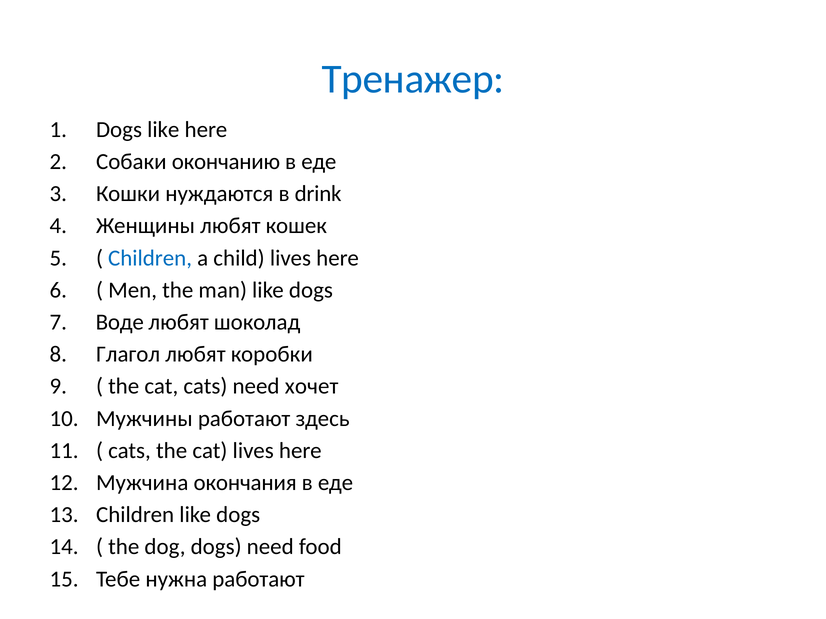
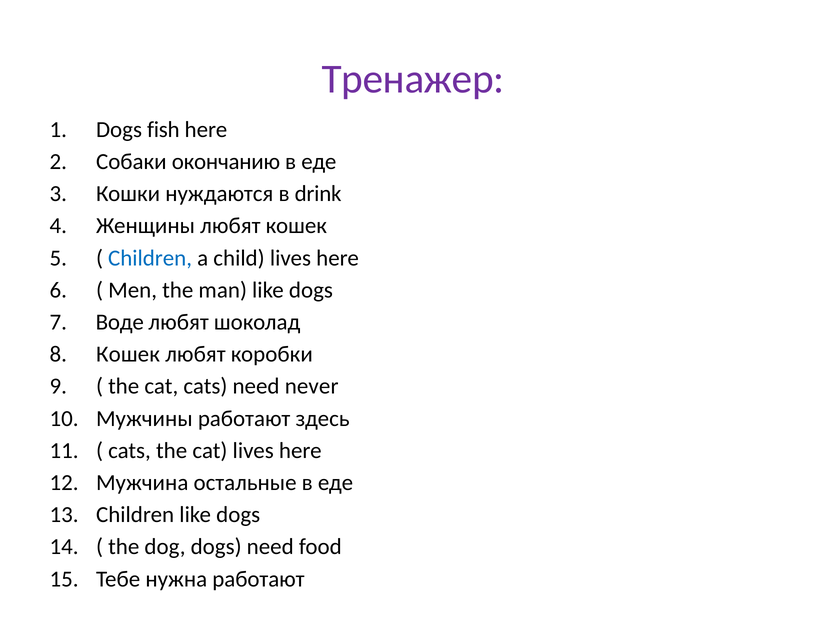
Тренажер colour: blue -> purple (413, 79)
Dogs like: like -> fish (163, 130)
Глагол: Глагол -> Кошек (128, 355)
хочет: хочет -> never (312, 387)
окончания: окончания -> остальные (245, 483)
